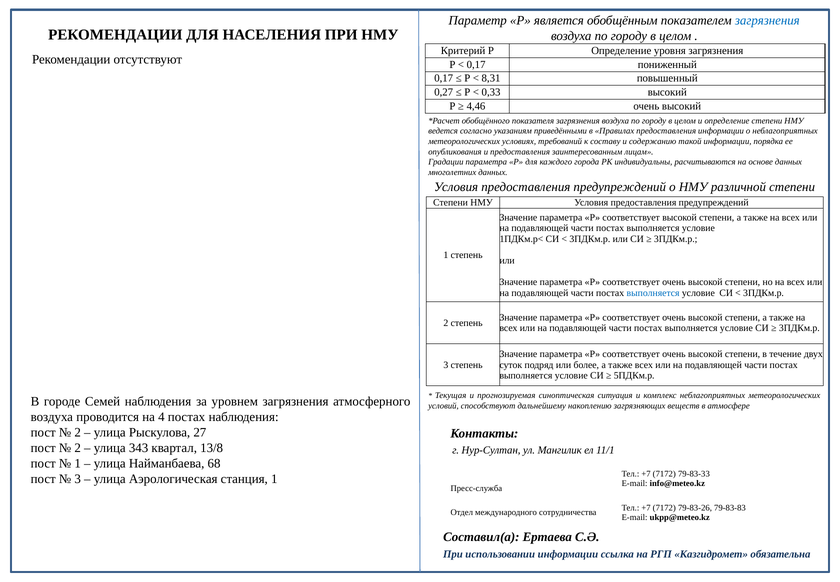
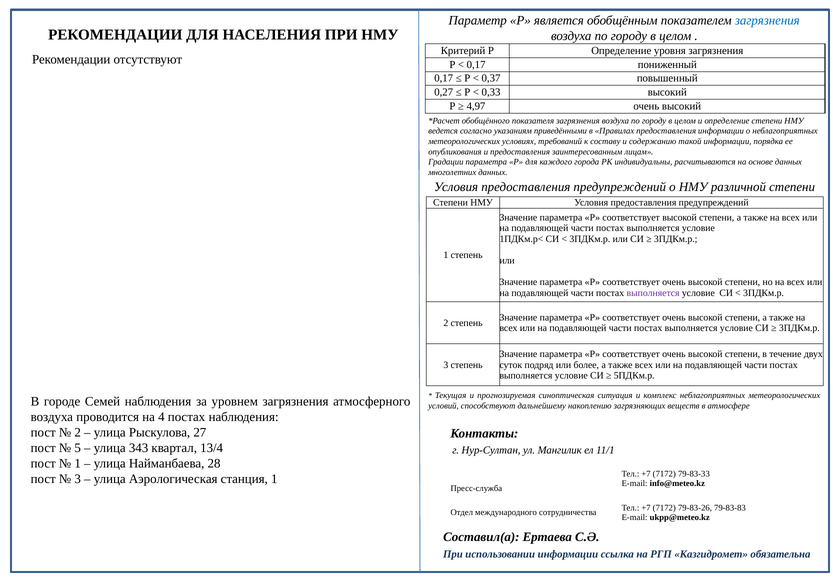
8,31: 8,31 -> 0,37 (491, 78)
4,46: 4,46 -> 4,97 (476, 106)
выполняется colour: blue -> purple (653, 293)
2: 2 -> 5 (78, 448)
13/8: 13/8 -> 13/4 (212, 448)
68: 68 -> 28 (214, 463)
